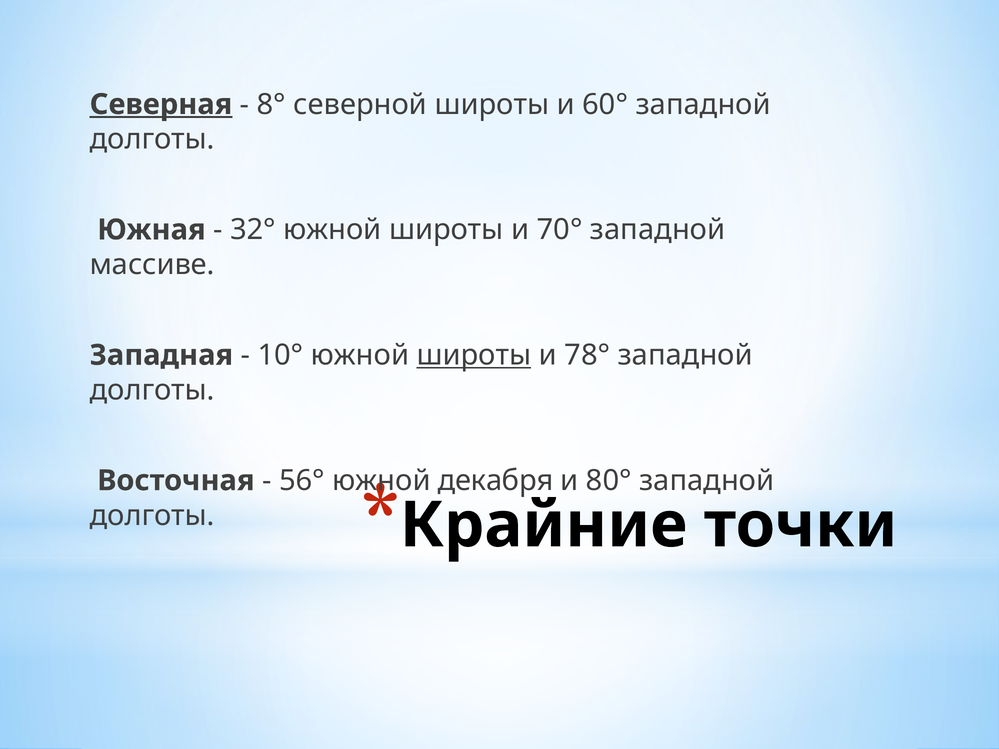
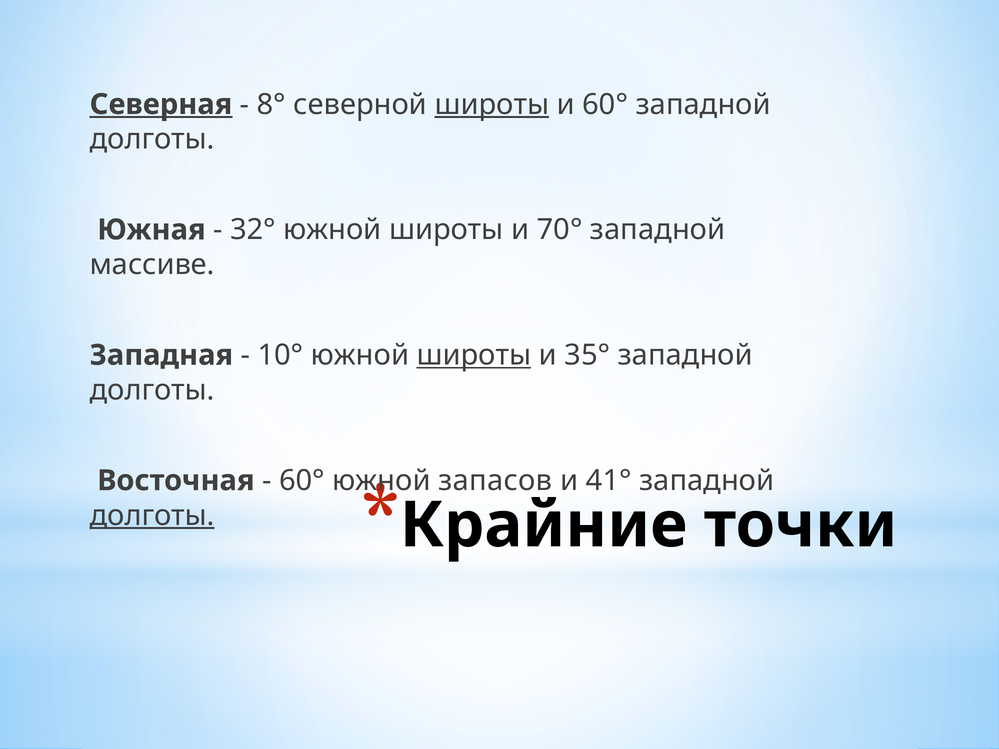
широты underline: none -> present (492, 104)
78°: 78° -> 35° (587, 355)
56°: 56° -> 60° (302, 481)
декабря: декабря -> запасов (495, 481)
80°: 80° -> 41° (609, 481)
долготы underline: none -> present (152, 516)
